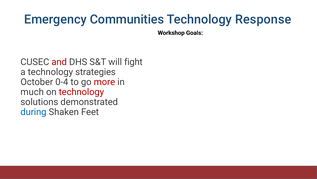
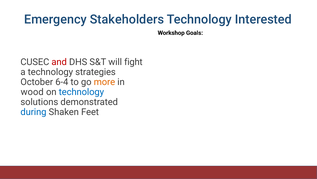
Communities: Communities -> Stakeholders (127, 19)
Response: Response -> Interested (263, 19)
0-4: 0-4 -> 6-4 (62, 82)
more colour: red -> orange (104, 82)
much: much -> wood (32, 92)
technology colour: red -> blue (81, 92)
